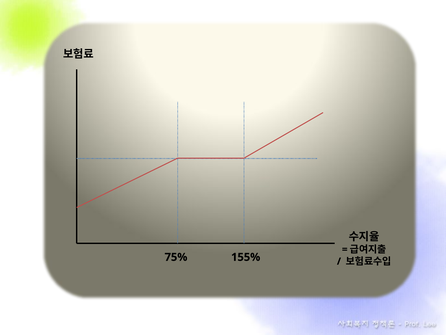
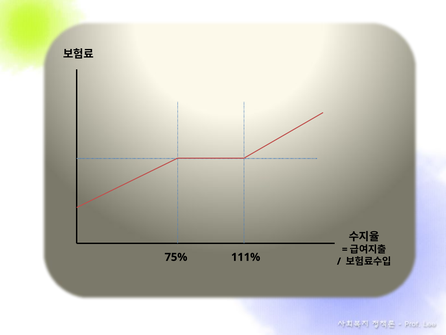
155%: 155% -> 111% (246, 257)
